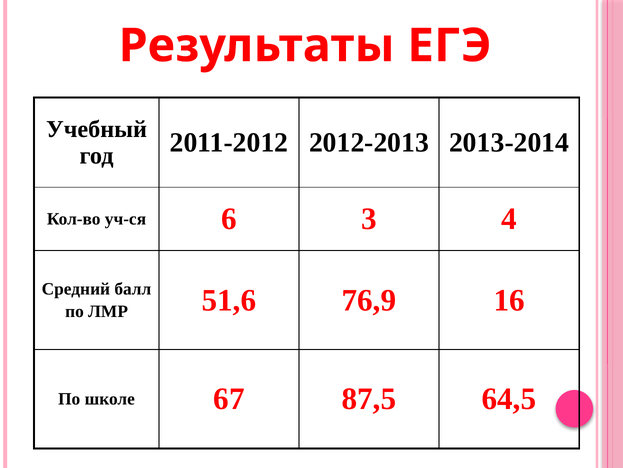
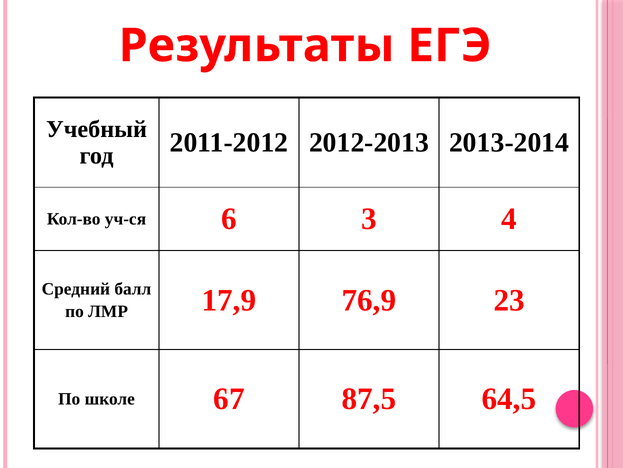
51,6: 51,6 -> 17,9 (229, 300)
16: 16 -> 23 (509, 300)
